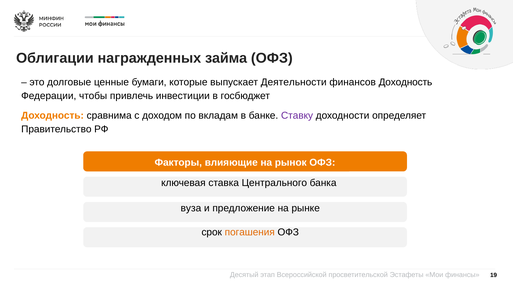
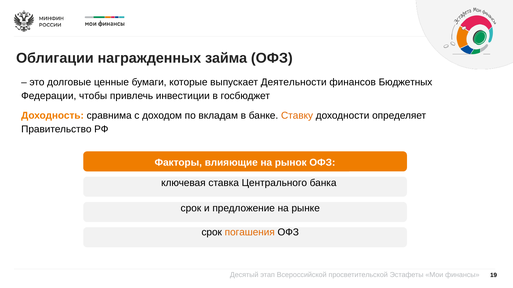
финансов Доходность: Доходность -> Бюджетных (405, 82)
Ставку colour: purple -> orange (297, 116)
вуза: вуза -> срок (191, 209)
